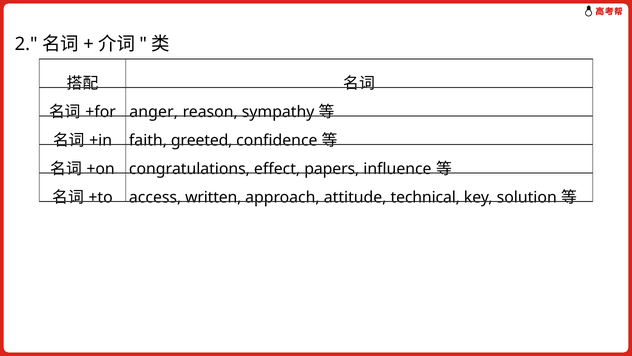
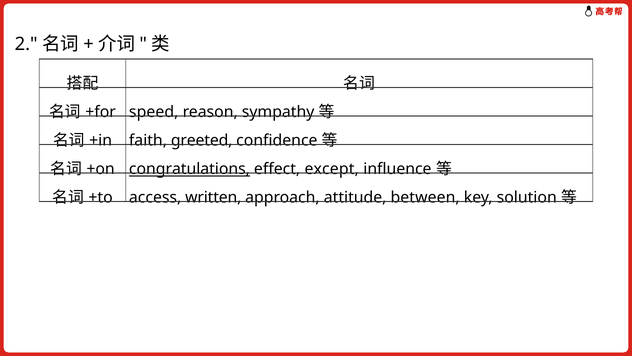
anger: anger -> speed (154, 112)
congratulations underline: none -> present (189, 169)
papers: papers -> except (332, 169)
technical: technical -> between (425, 197)
